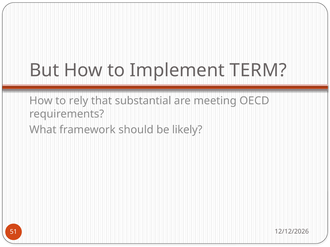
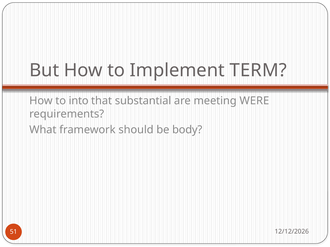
rely: rely -> into (79, 101)
OECD: OECD -> WERE (254, 101)
likely: likely -> body (187, 130)
